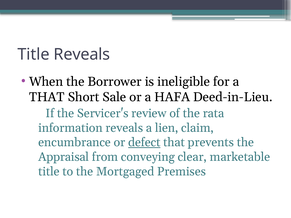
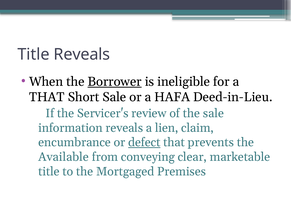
Borrower underline: none -> present (115, 82)
the rata: rata -> sale (213, 113)
Appraisal: Appraisal -> Available (64, 157)
